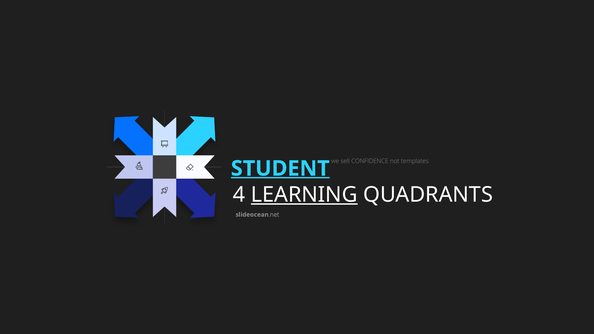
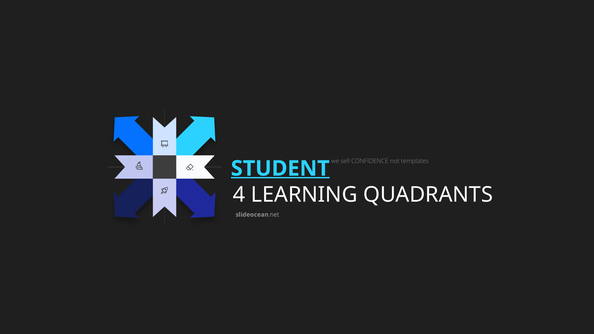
LEARNING underline: present -> none (304, 195)
